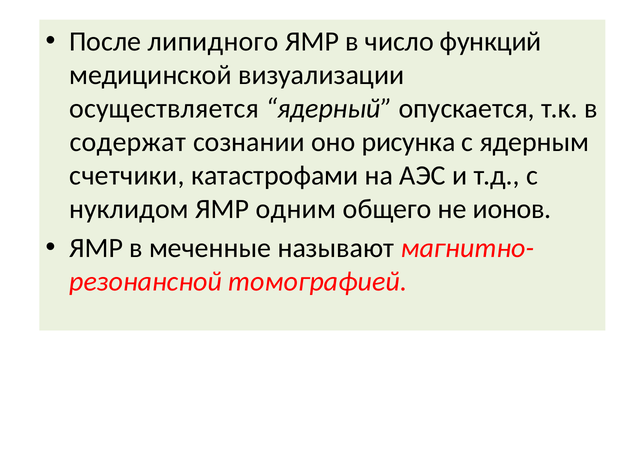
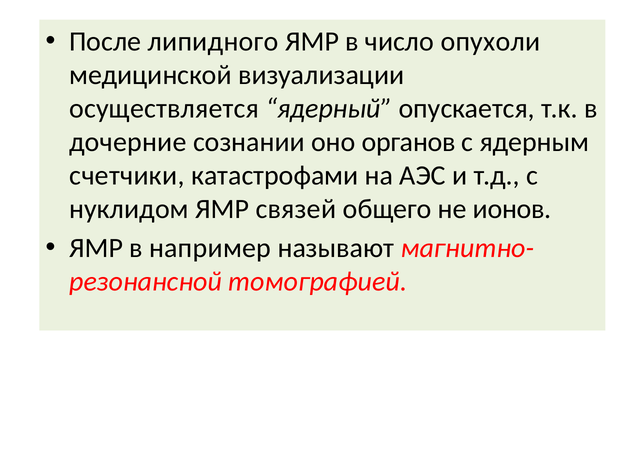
функций: функций -> опухоли (490, 42)
содержат: содержат -> дочерние (128, 142)
рисунка: рисунка -> органов (409, 142)
одним: одним -> связей (296, 209)
меченные: меченные -> например (210, 249)
